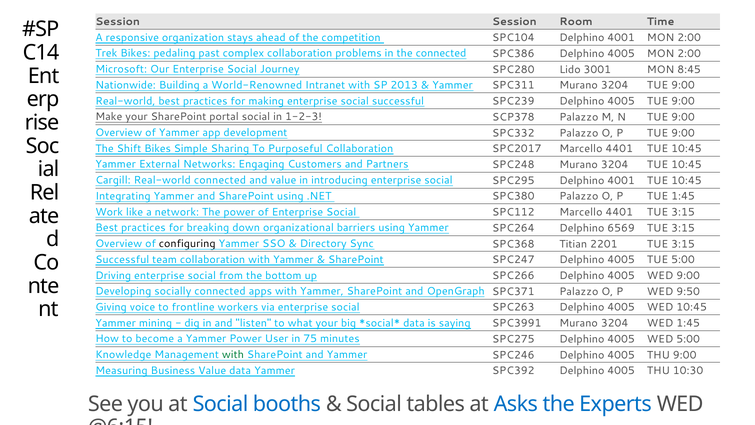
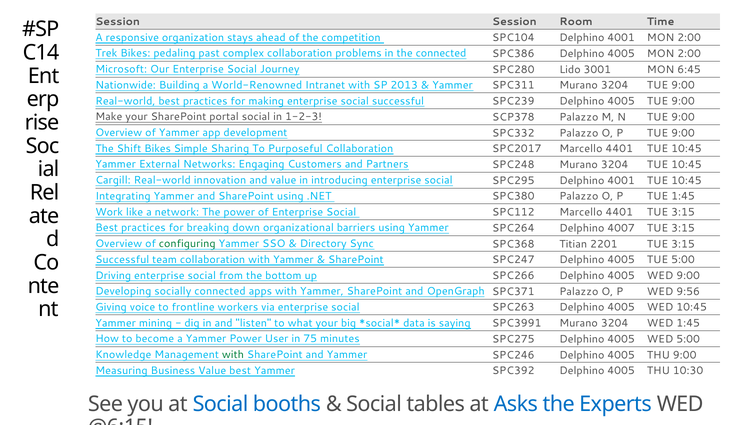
8:45: 8:45 -> 6:45 (689, 69)
Real-world connected: connected -> innovation (220, 180)
6569: 6569 -> 4007 (621, 228)
configuring colour: black -> green (187, 244)
9:50: 9:50 -> 9:56 (688, 291)
Value data: data -> best (240, 370)
